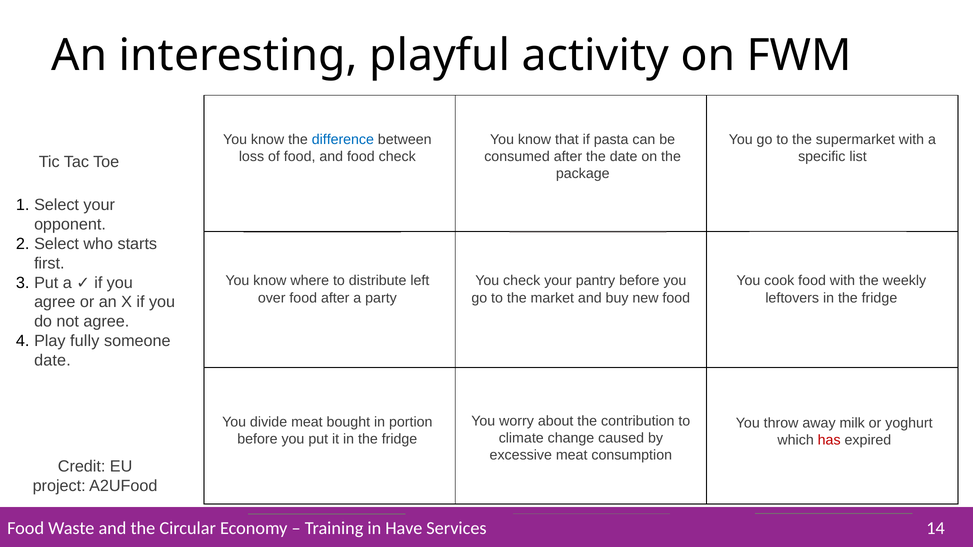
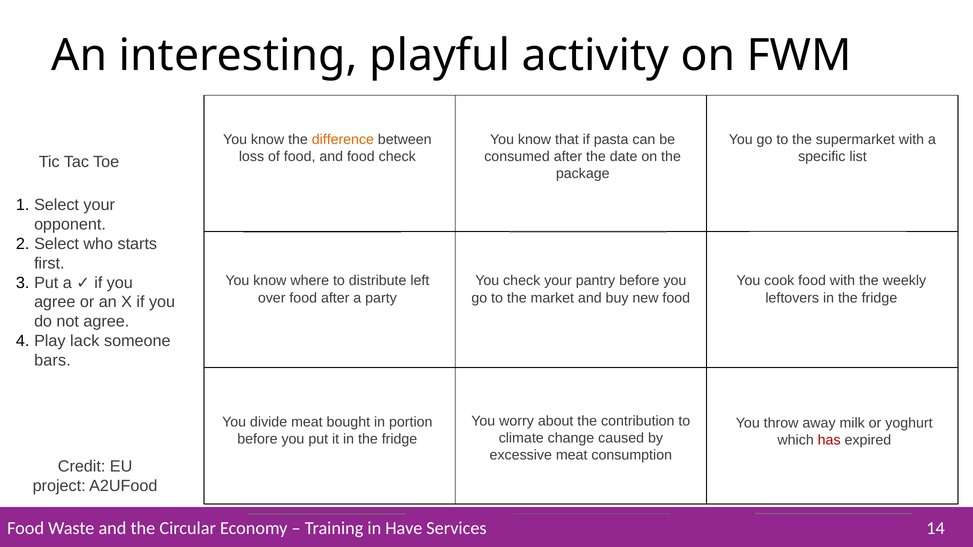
difference colour: blue -> orange (343, 140)
fully: fully -> lack (85, 341)
date: date -> bars (52, 361)
